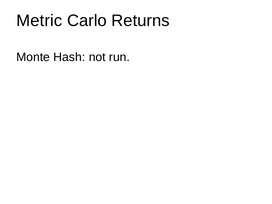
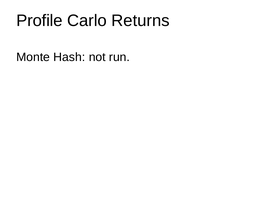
Metric: Metric -> Profile (39, 21)
